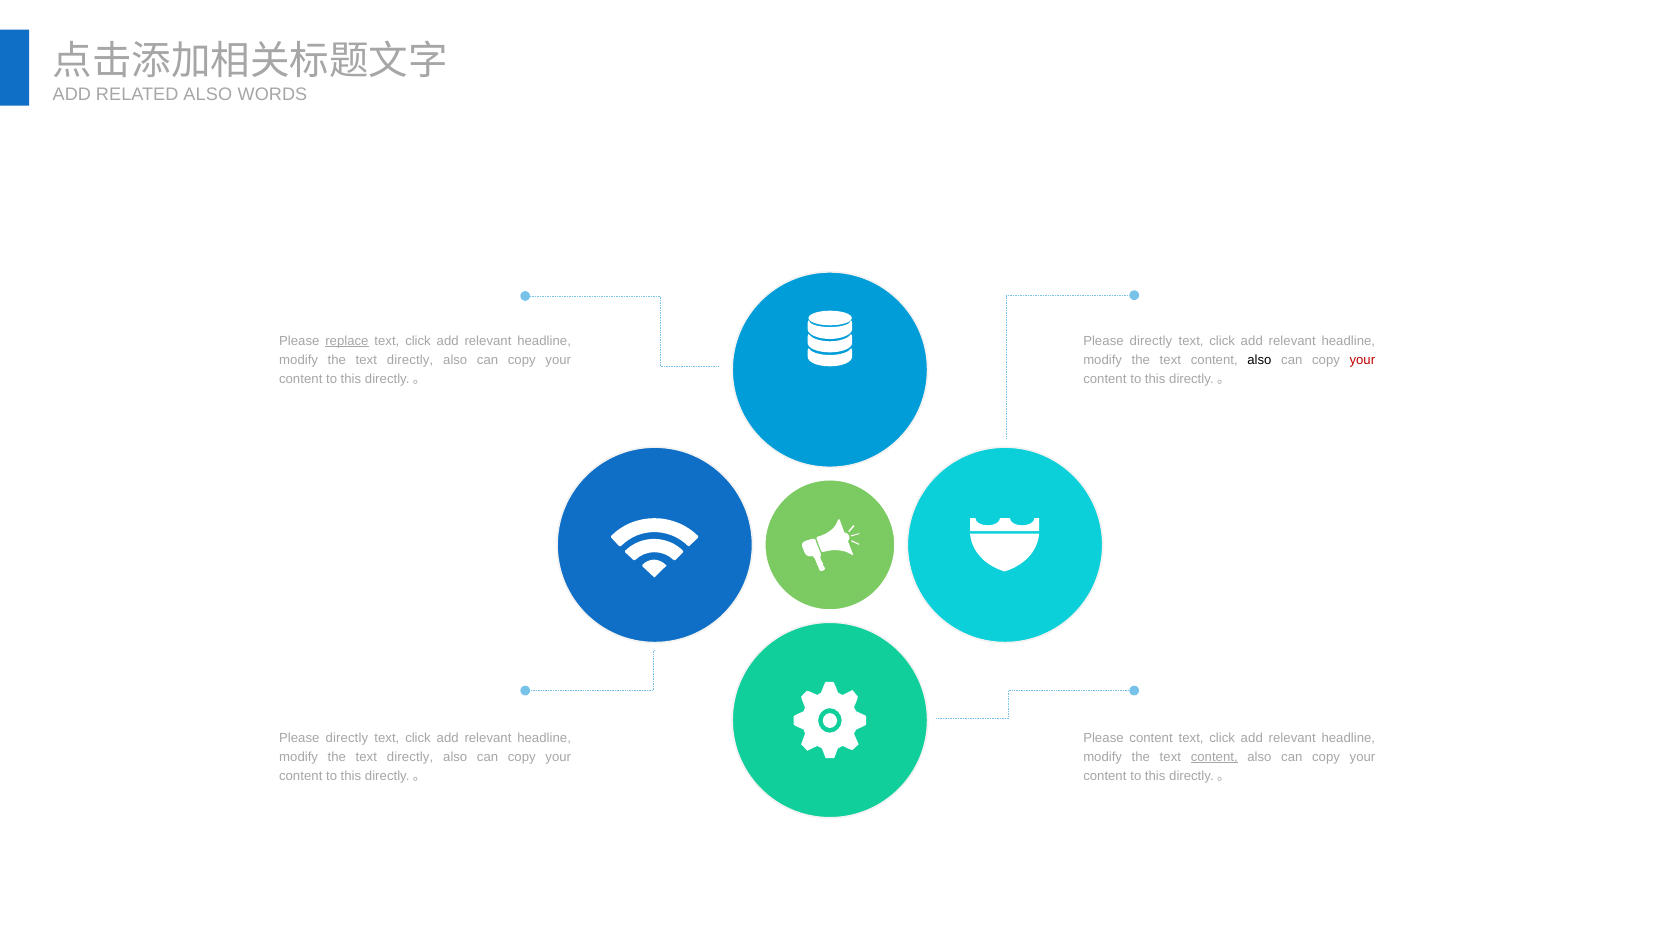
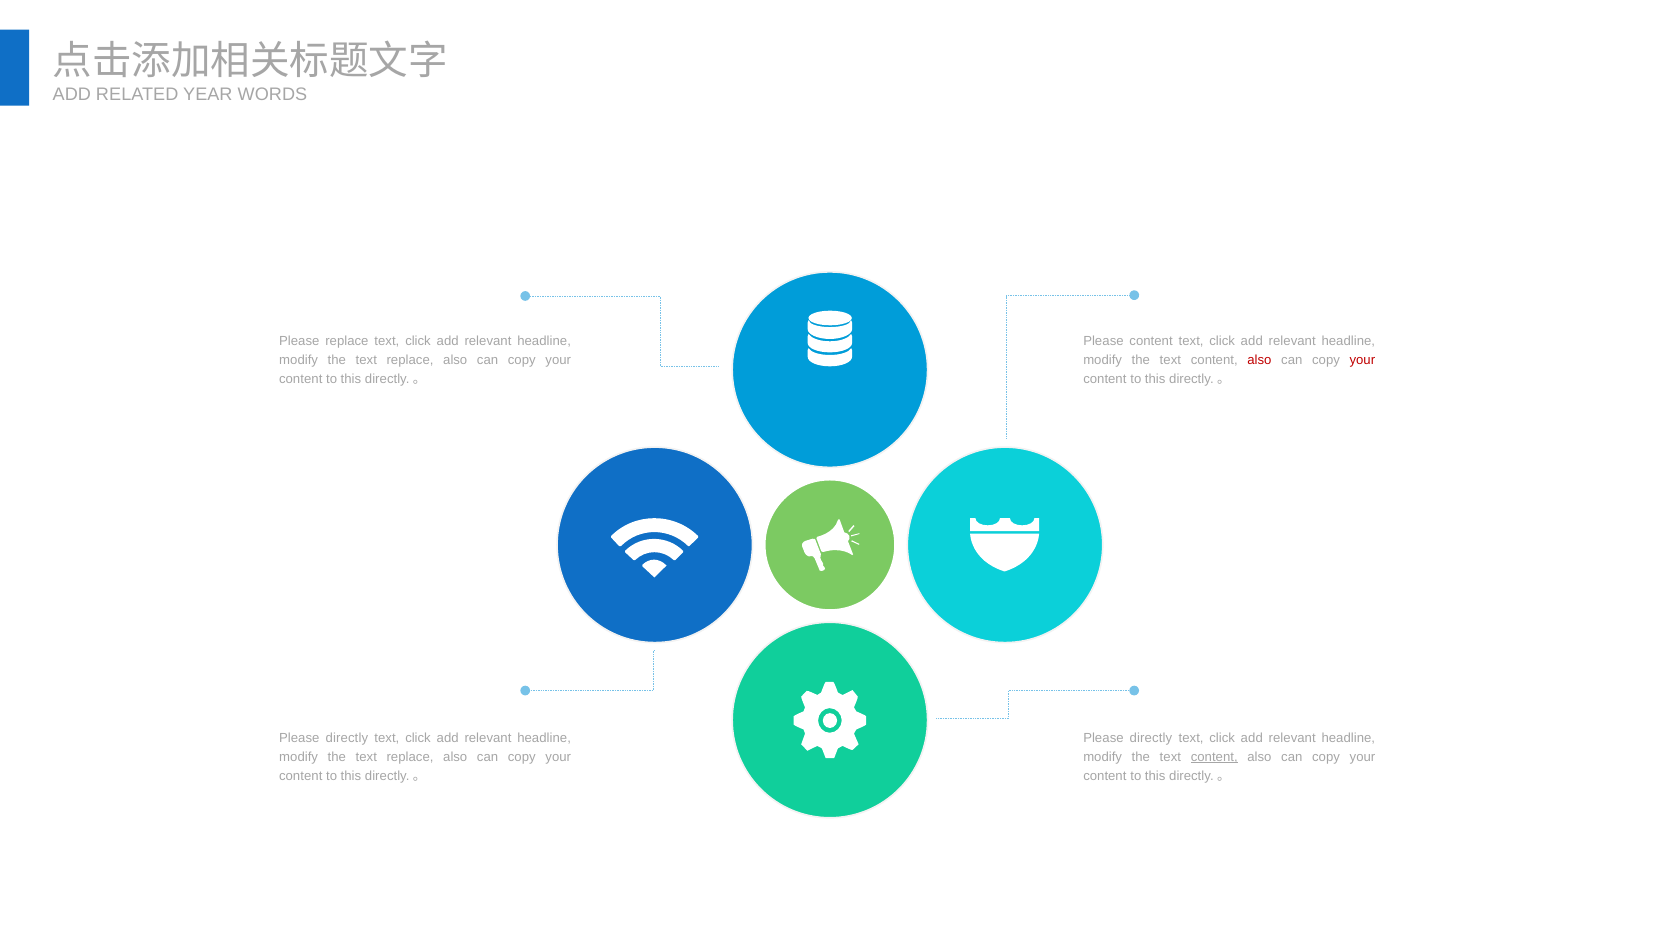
RELATED ALSO: ALSO -> YEAR (208, 95)
replace underline: present -> none (347, 341)
directly: directly -> content (1151, 341)
directly: directly -> replace (410, 360)
also colour: black -> red (1259, 360)
content: content -> directly (1151, 738)
directly: directly -> replace (410, 757)
